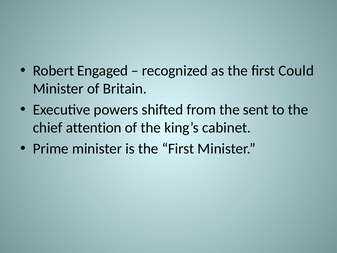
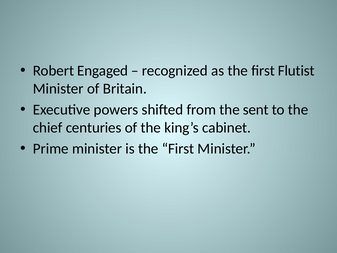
Could: Could -> Flutist (296, 71)
attention: attention -> centuries (94, 128)
